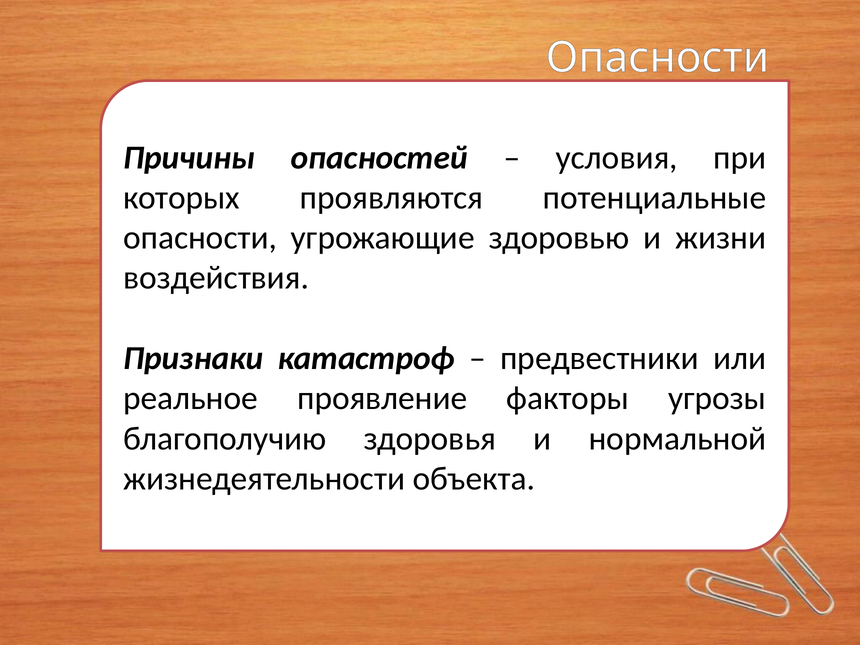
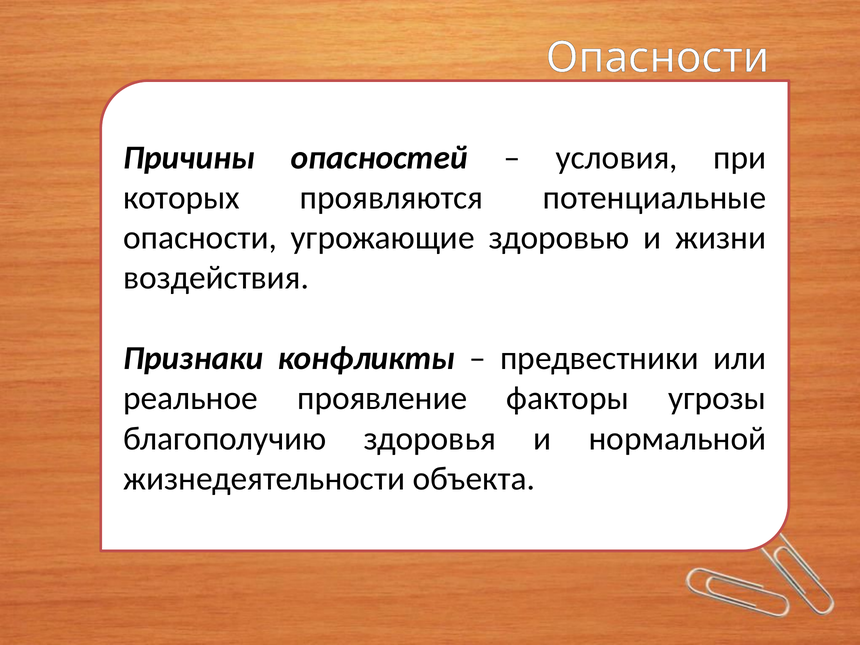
катастроф: катастроф -> конфликты (366, 358)
